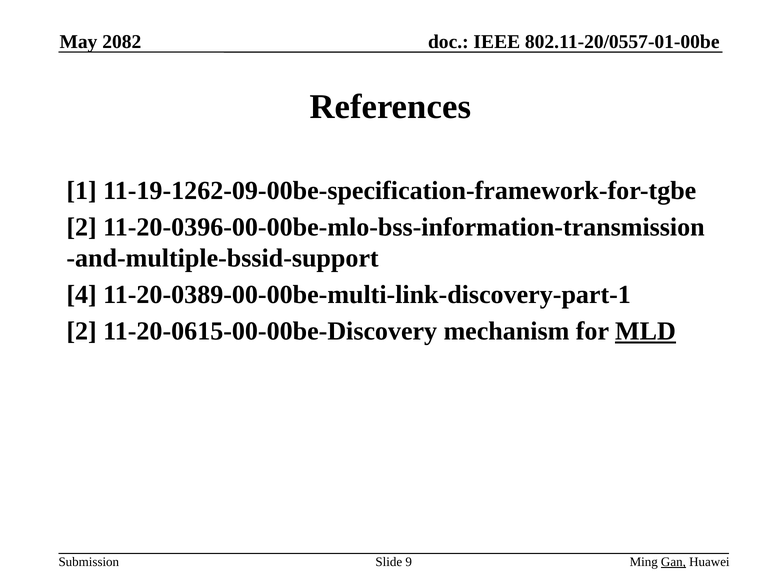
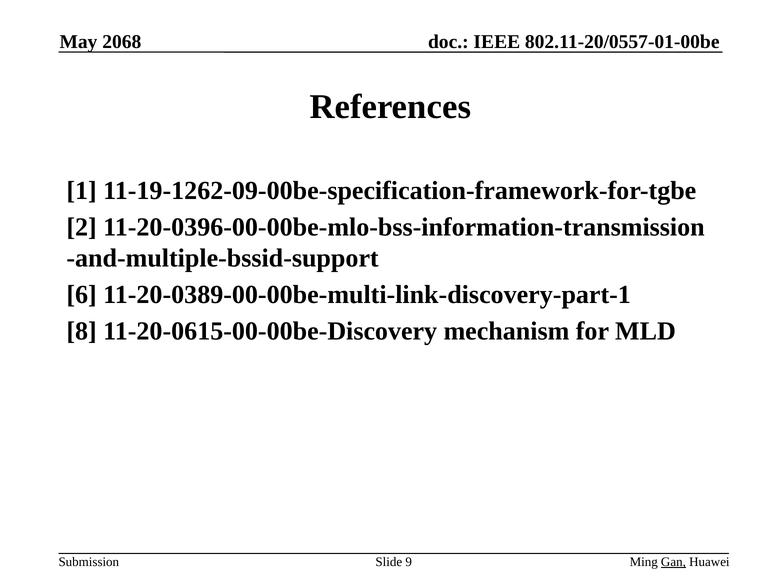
2082: 2082 -> 2068 (122, 42)
4: 4 -> 6 (82, 295)
2: 2 -> 8 (82, 331)
MLD underline: present -> none (645, 331)
